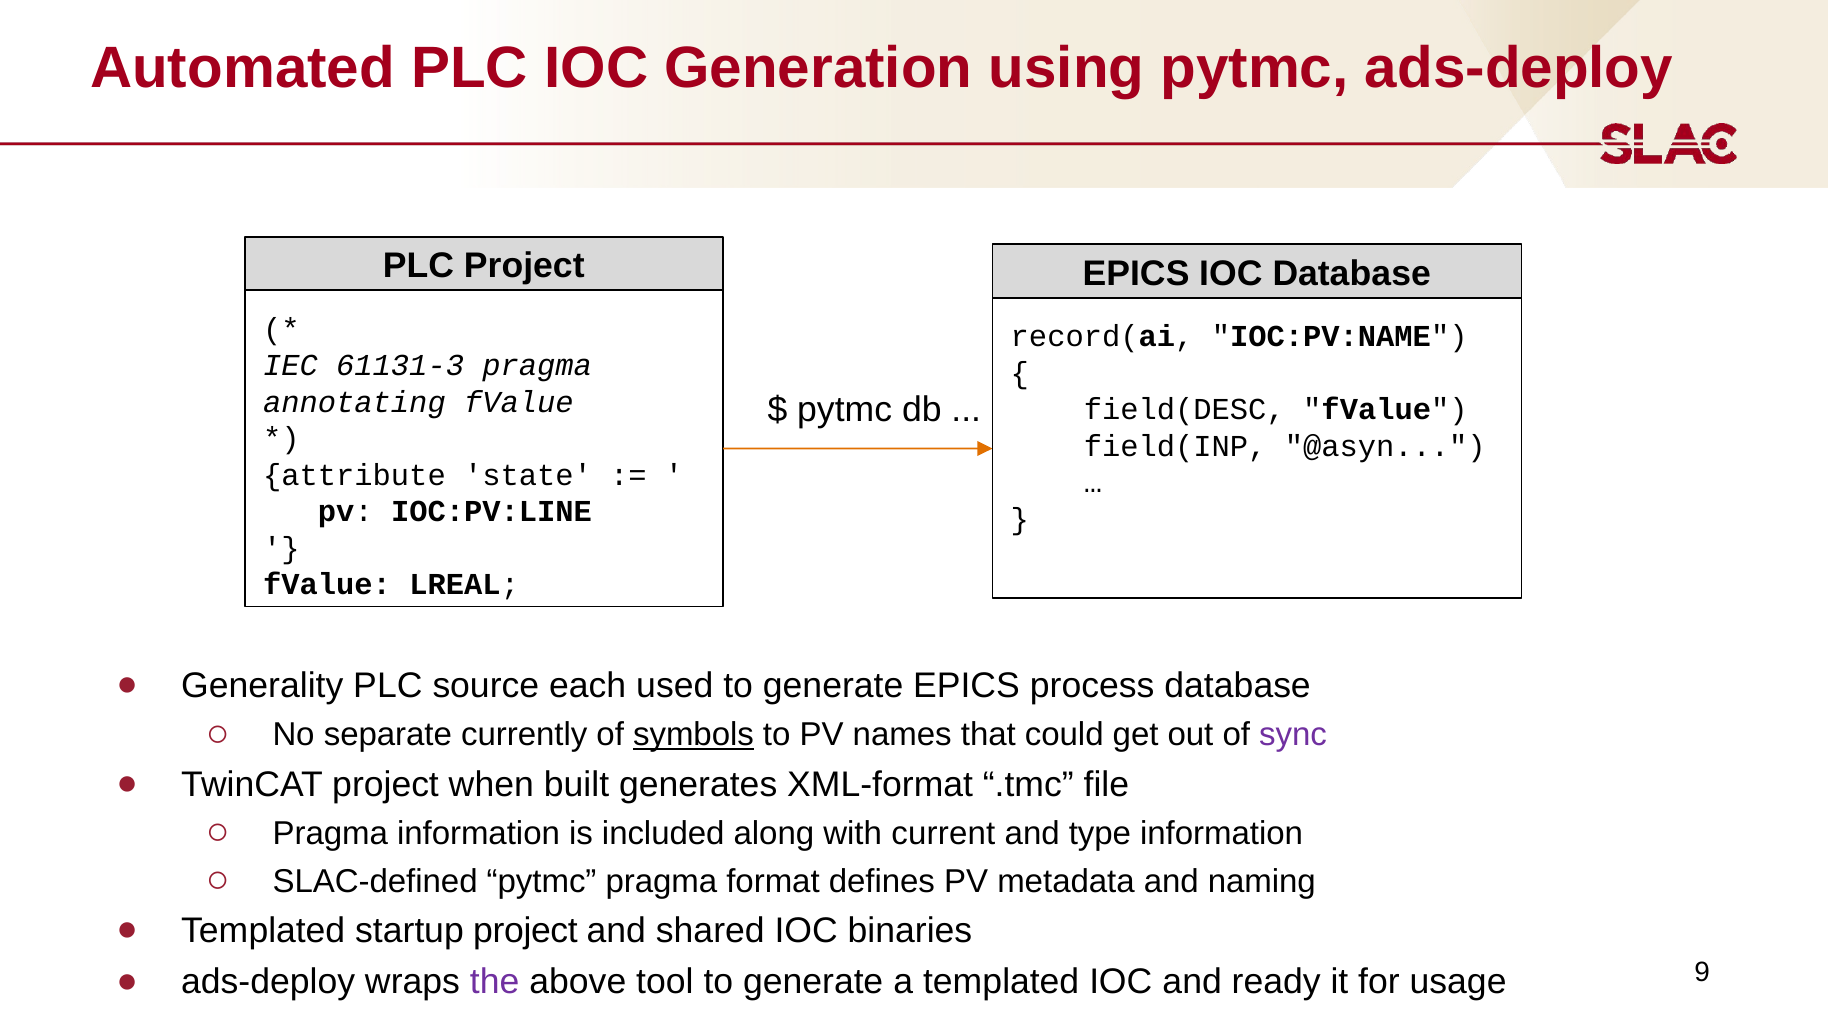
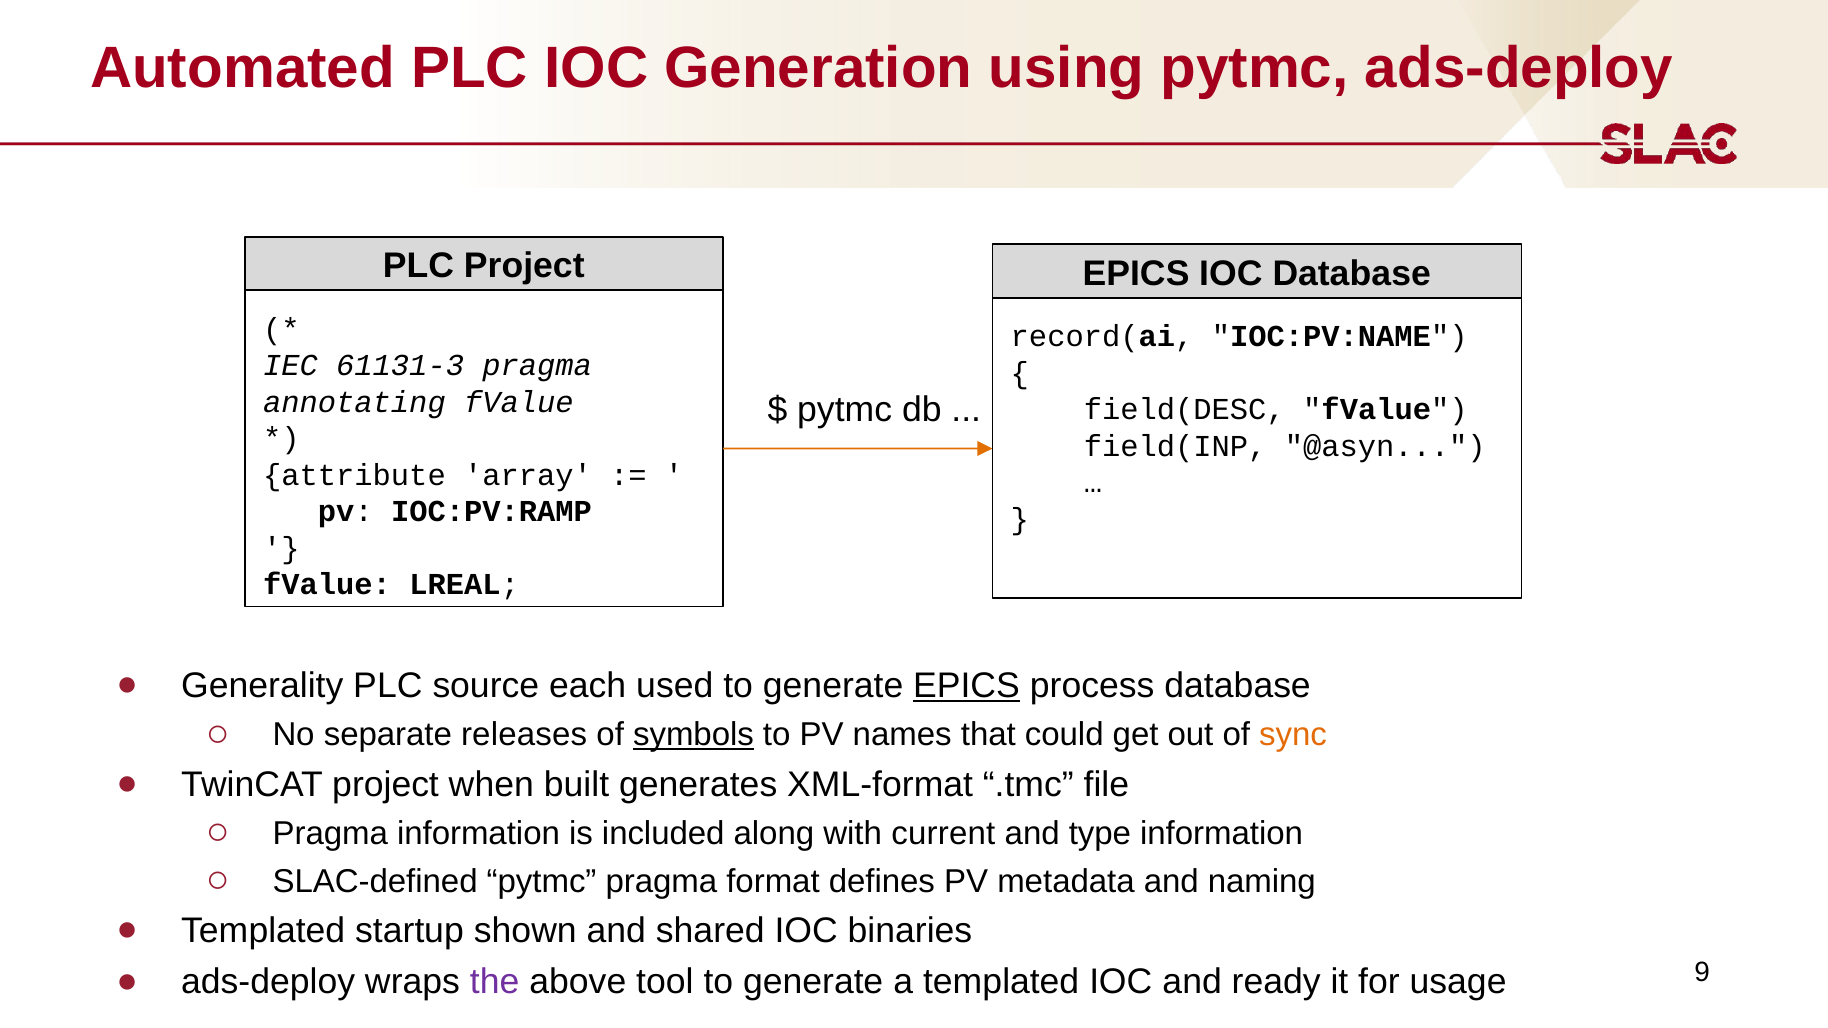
state: state -> array (528, 475)
IOC:PV:LINE: IOC:PV:LINE -> IOC:PV:RAMP (492, 512)
EPICS underline: none -> present (966, 686)
currently: currently -> releases (524, 735)
sync colour: purple -> orange (1293, 735)
startup project: project -> shown (525, 931)
